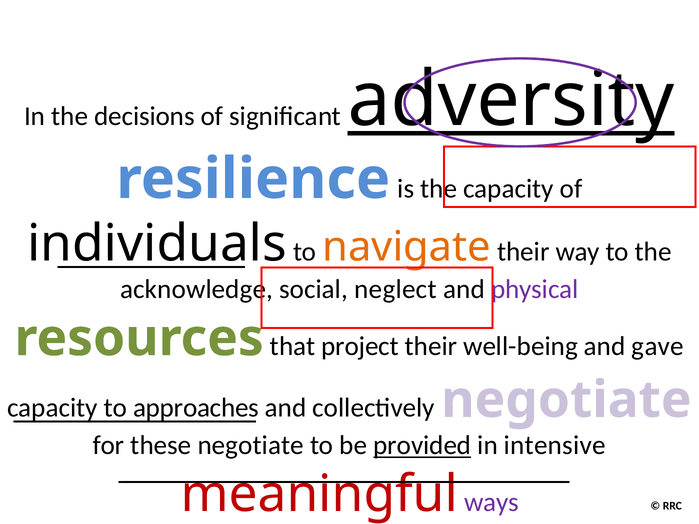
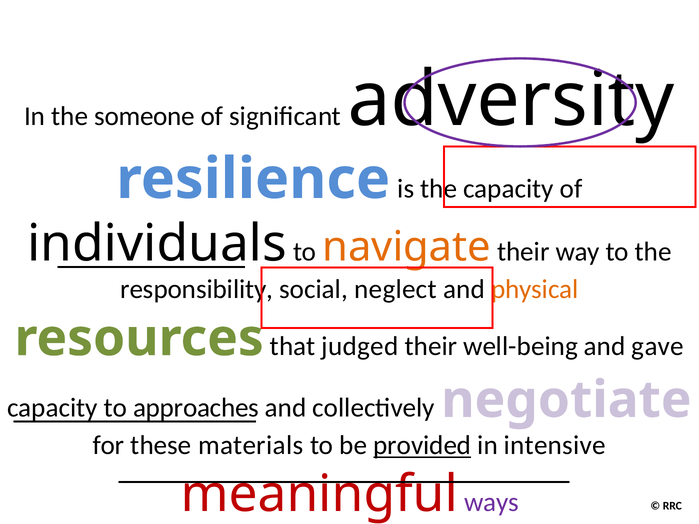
decisions: decisions -> someone (145, 116)
adversity underline: present -> none (511, 100)
acknowledge: acknowledge -> responsibility (197, 289)
physical colour: purple -> orange (535, 289)
project: project -> judged (360, 346)
these negotiate: negotiate -> materials (251, 446)
